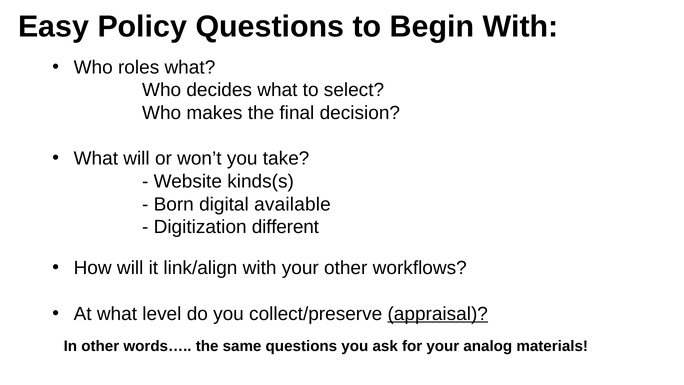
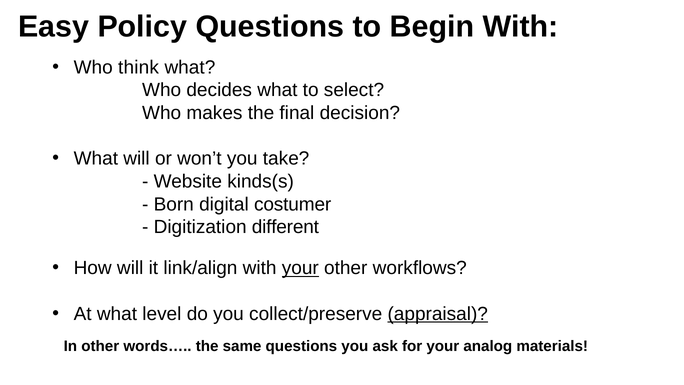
roles: roles -> think (139, 67)
available: available -> costumer (293, 204)
your underline: none -> present (300, 268)
